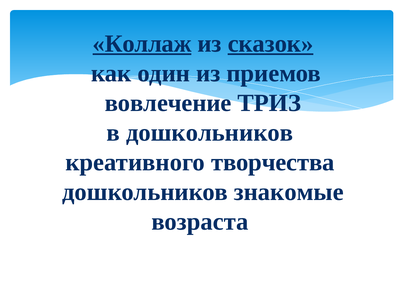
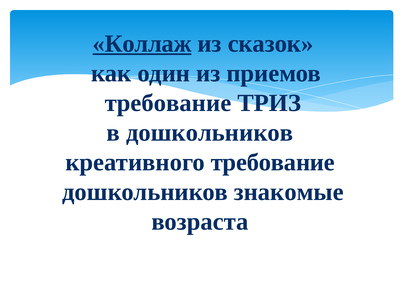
сказок underline: present -> none (271, 43)
вовлечение: вовлечение -> требование (168, 103)
креативного творчества: творчества -> требование (273, 162)
